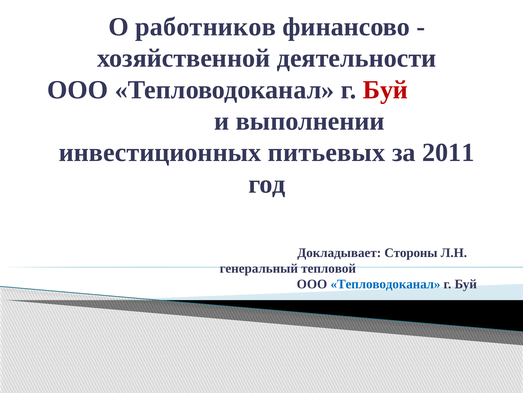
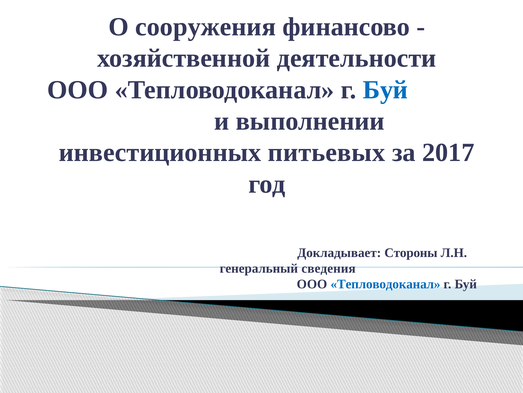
работников: работников -> сооружения (206, 27)
Буй colour: red -> blue (385, 90)
2011: 2011 -> 2017 (448, 152)
тепловой: тепловой -> сведения (329, 268)
